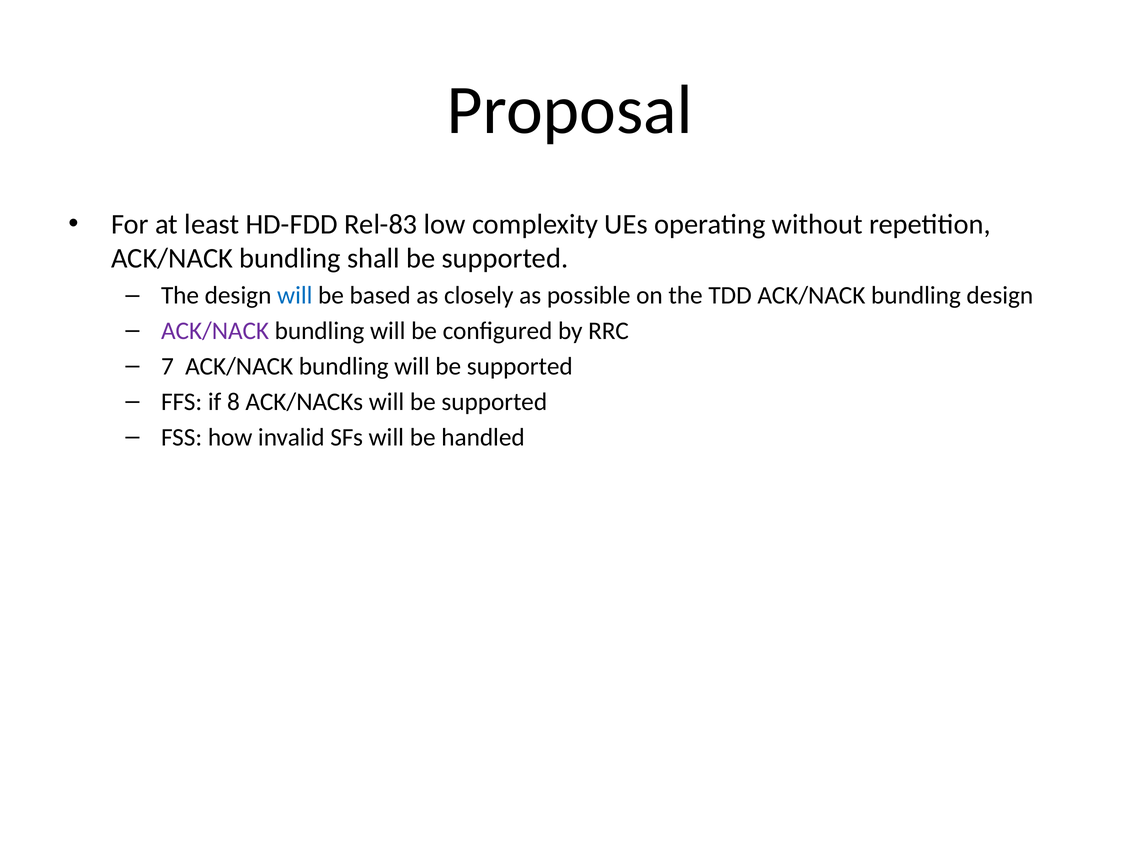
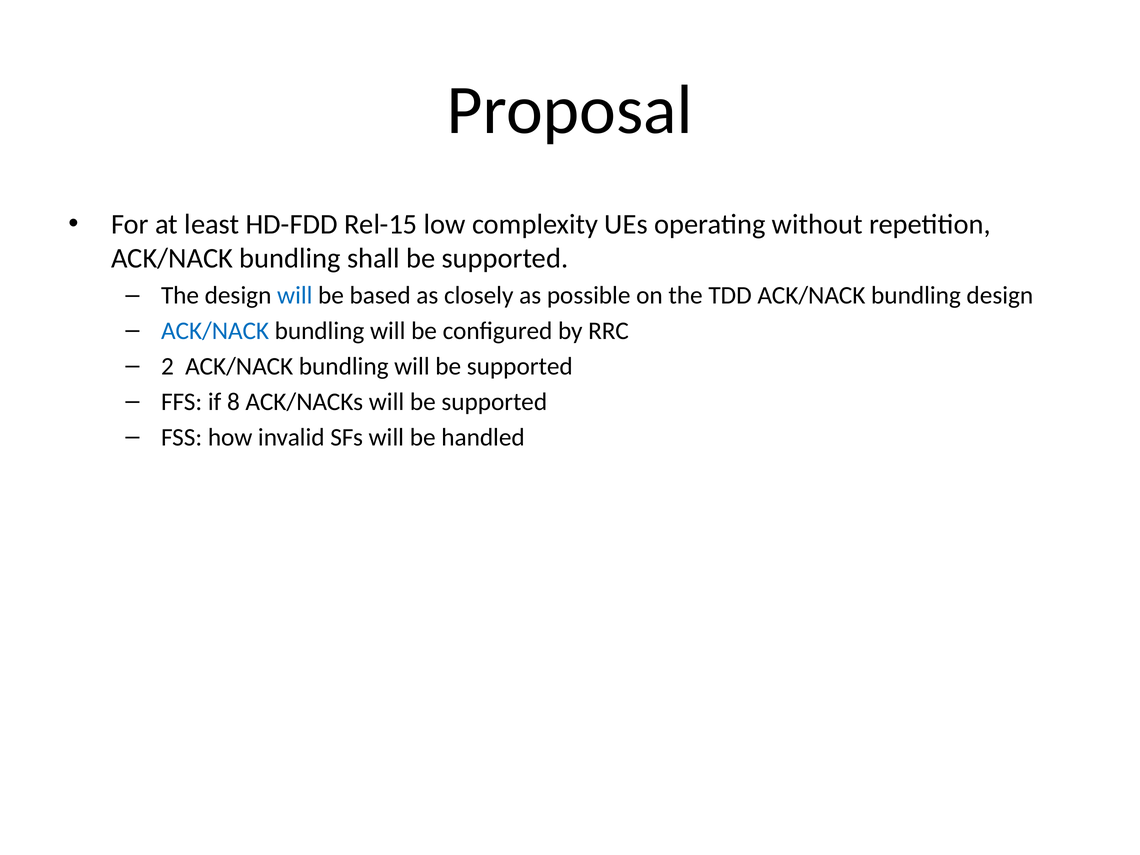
Rel-83: Rel-83 -> Rel-15 (381, 224)
ACK/NACK colour: purple -> blue (215, 331)
7: 7 -> 2 (167, 367)
